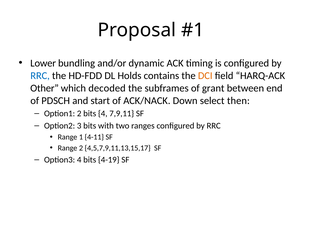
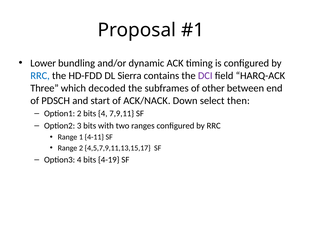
Holds: Holds -> Sierra (130, 76)
DCI colour: orange -> purple (205, 76)
Other: Other -> Three (45, 88)
grant: grant -> other (213, 88)
